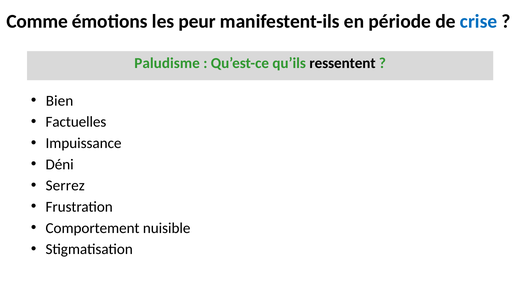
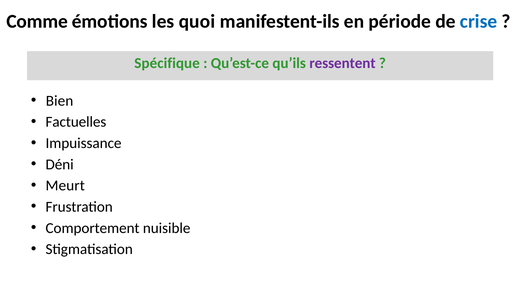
peur: peur -> quoi (197, 21)
Paludisme: Paludisme -> Spécifique (167, 63)
ressentent colour: black -> purple (342, 63)
Serrez: Serrez -> Meurt (65, 185)
